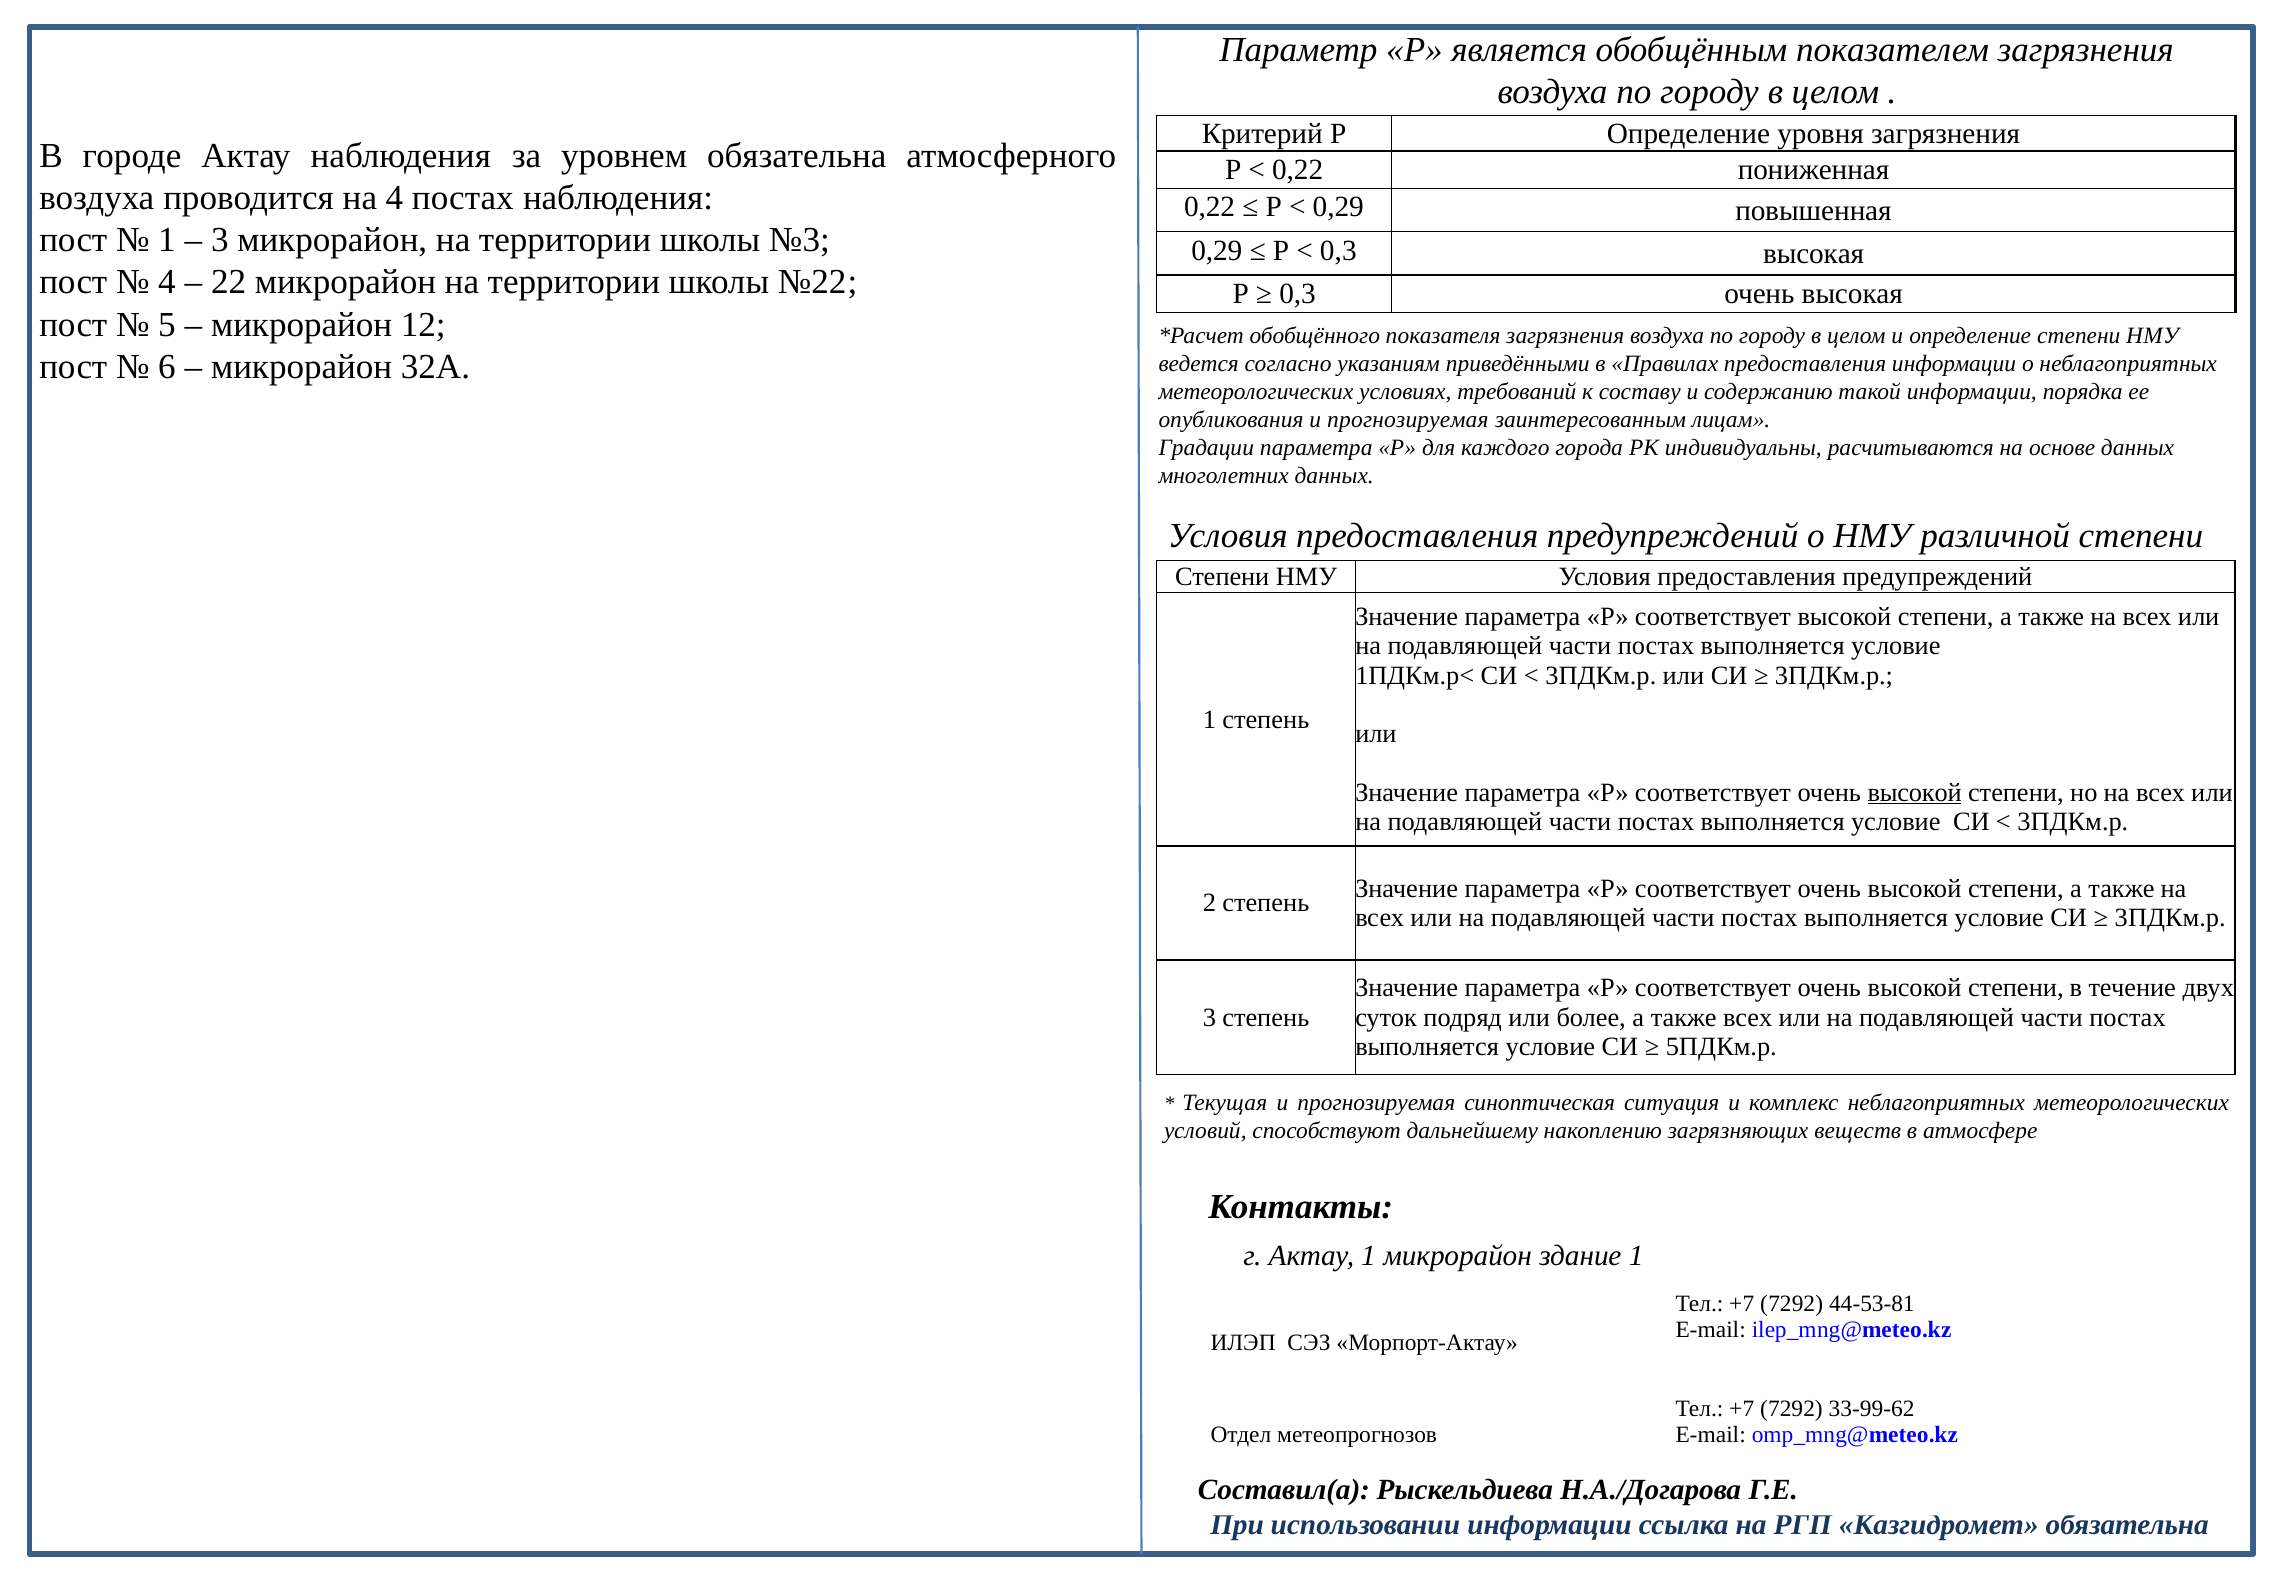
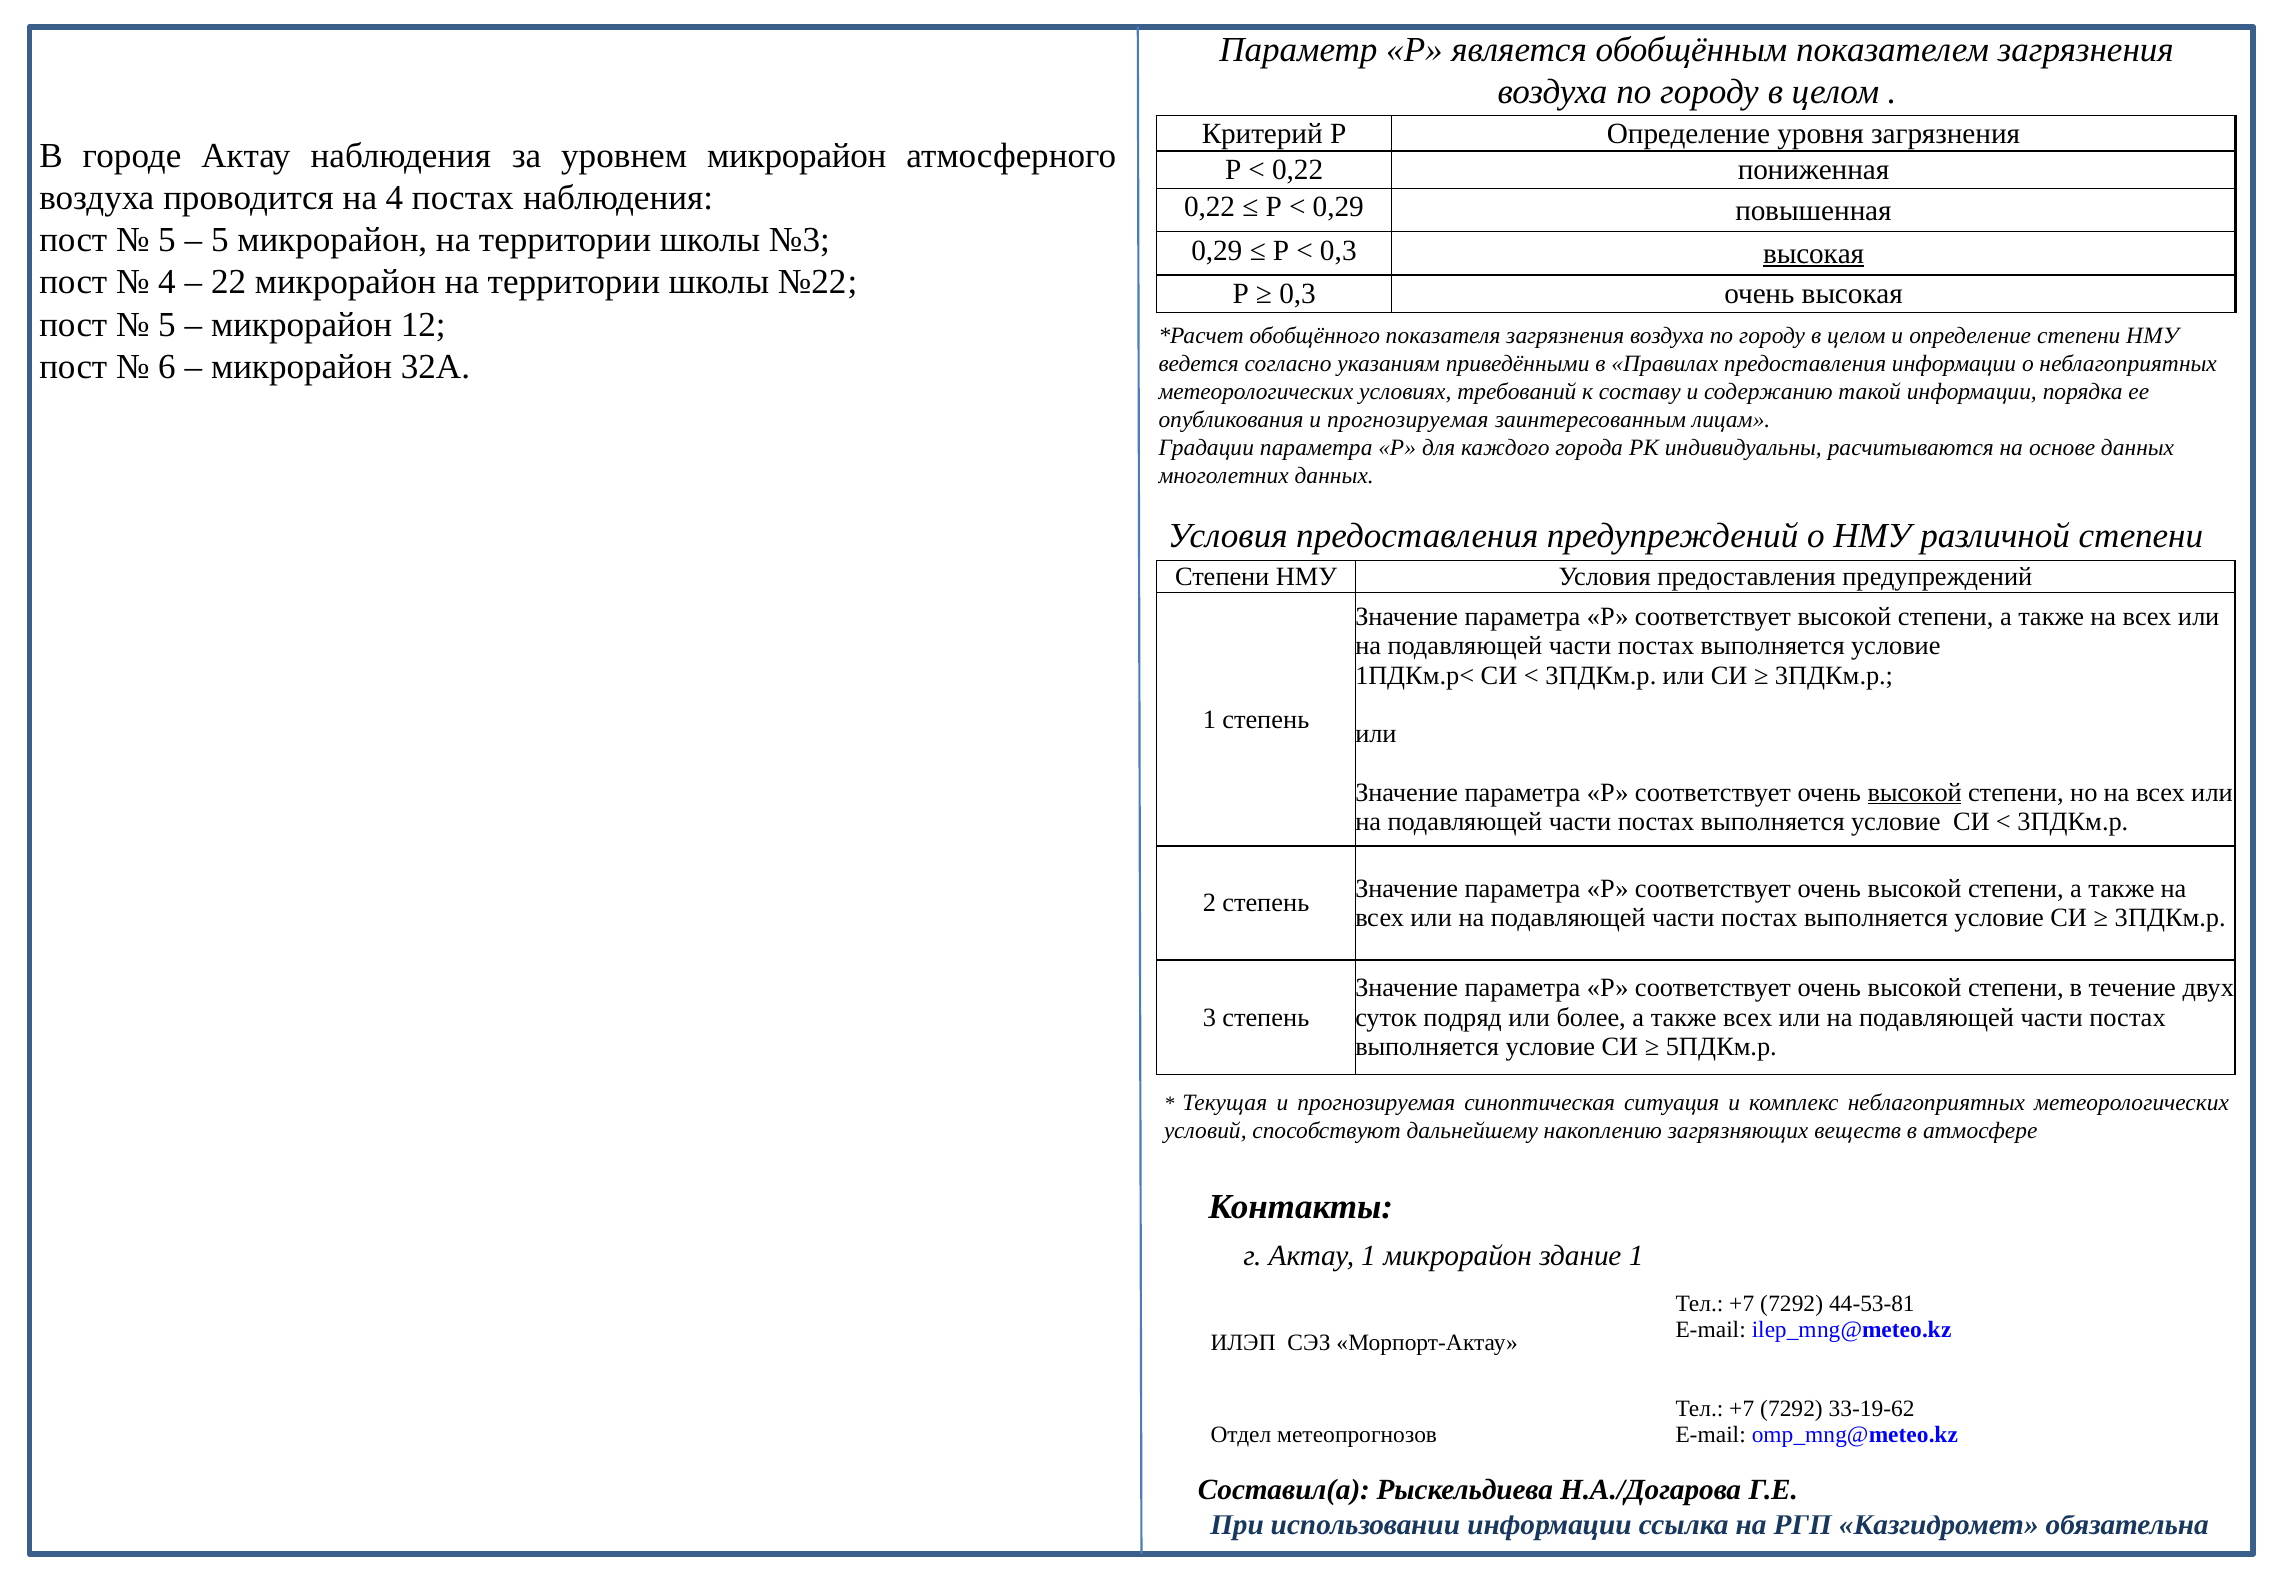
уровнем обязательна: обязательна -> микрорайон (797, 156)
1: 1 -> 5 (167, 240)
3: 3 -> 5 (220, 240)
высокая underline: none -> present (1814, 254)
33-99-62: 33-99-62 -> 33-19-62 (1872, 1409)
